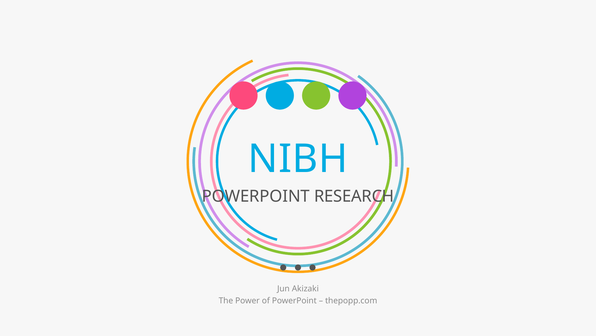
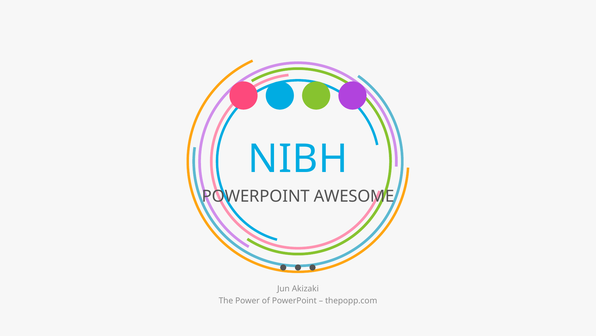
RESEARCH: RESEARCH -> AWESOME (354, 196)
